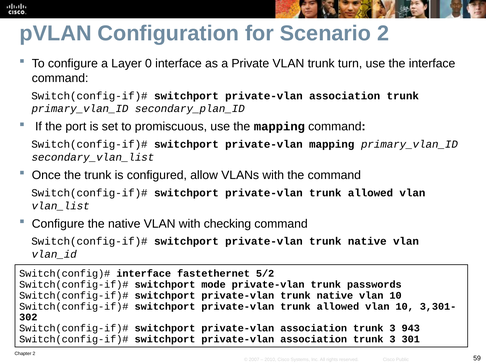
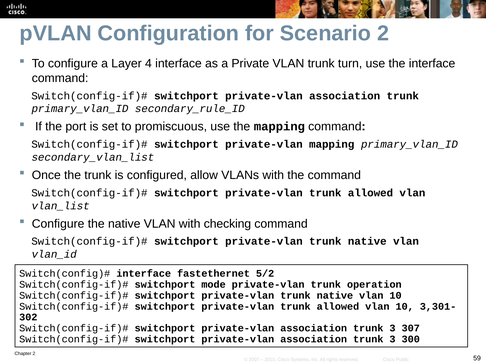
0: 0 -> 4 (148, 64)
secondary_plan_ID: secondary_plan_ID -> secondary_rule_ID (190, 109)
passwords: passwords -> operation (374, 285)
943: 943 -> 307 (411, 329)
301: 301 -> 300 (411, 340)
